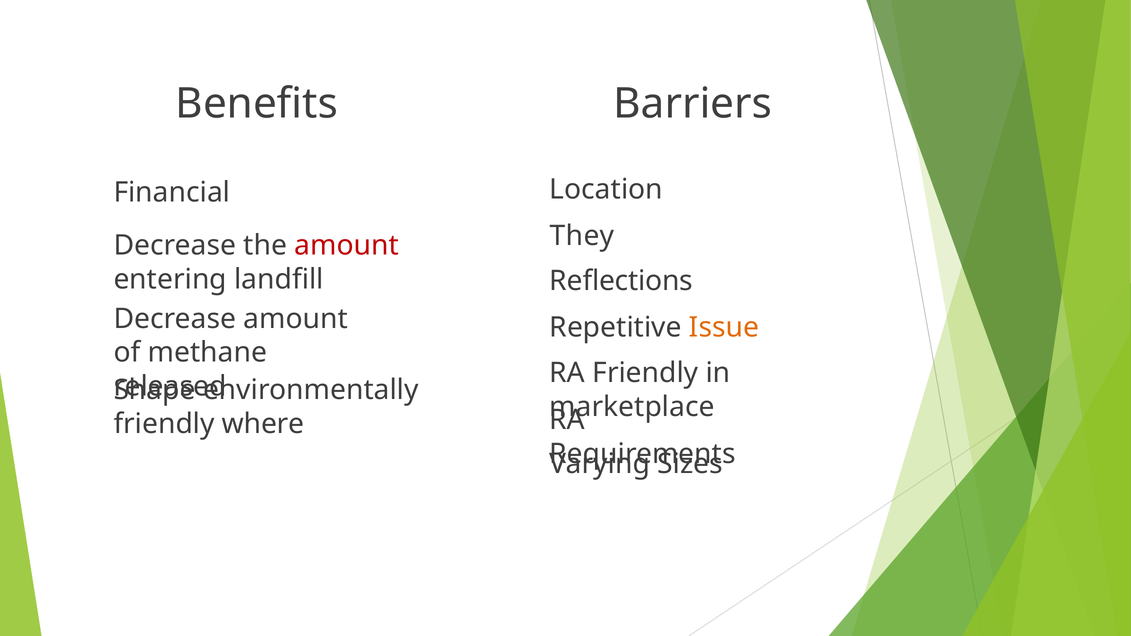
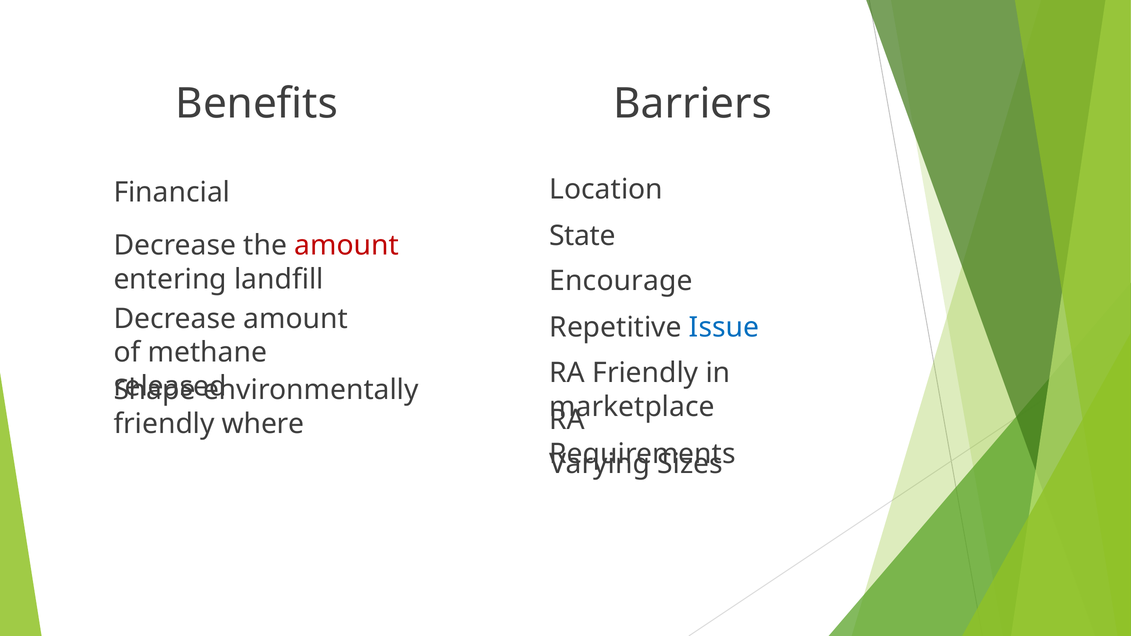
They: They -> State (582, 236)
Reflections: Reflections -> Encourage (621, 281)
Issue colour: orange -> blue (724, 328)
